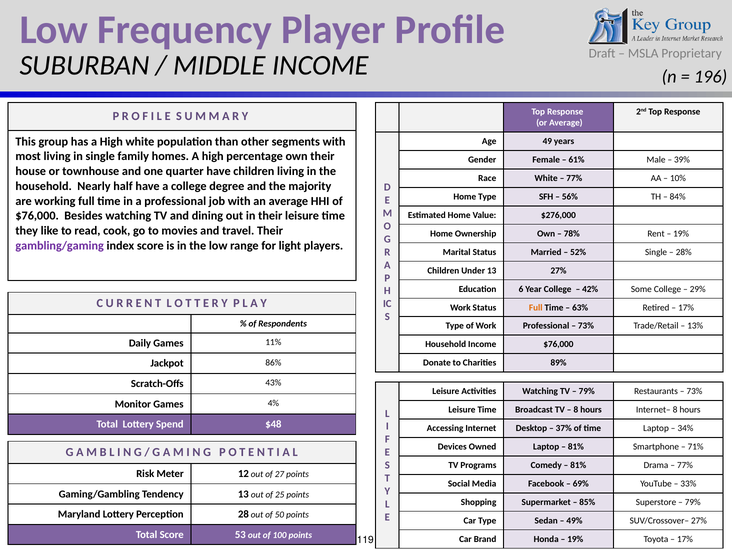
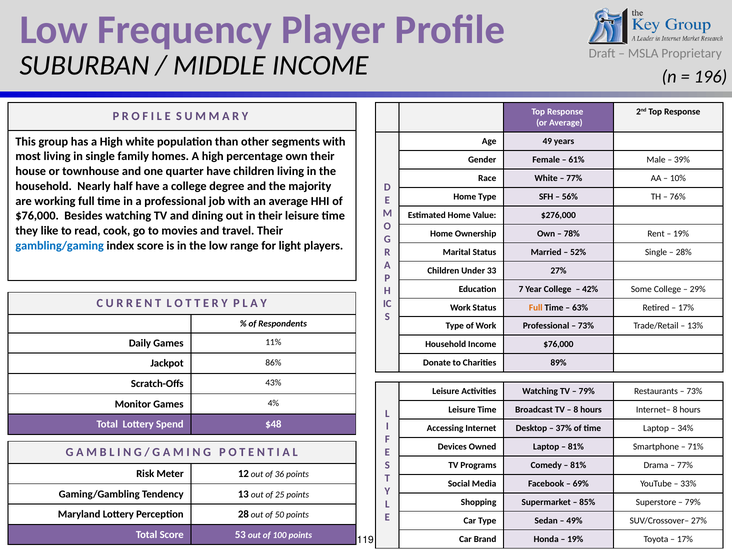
84%: 84% -> 76% (678, 197)
gambling/gaming colour: purple -> blue (60, 246)
Under 13: 13 -> 33 (492, 271)
6: 6 -> 7 (521, 289)
27: 27 -> 36 (279, 474)
